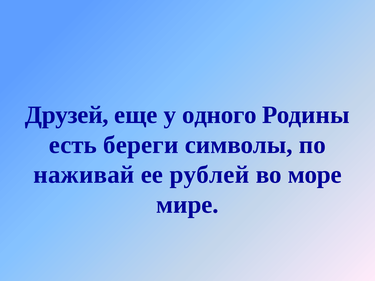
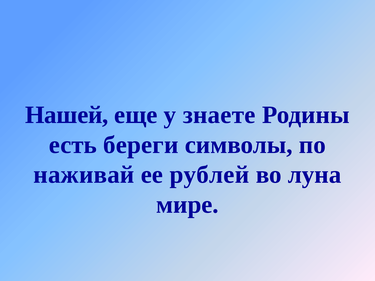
Друзей: Друзей -> Нашей (67, 115)
одного: одного -> знаете (219, 115)
море: море -> луна (315, 175)
